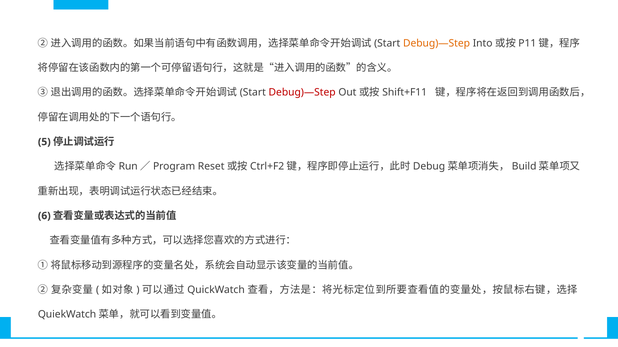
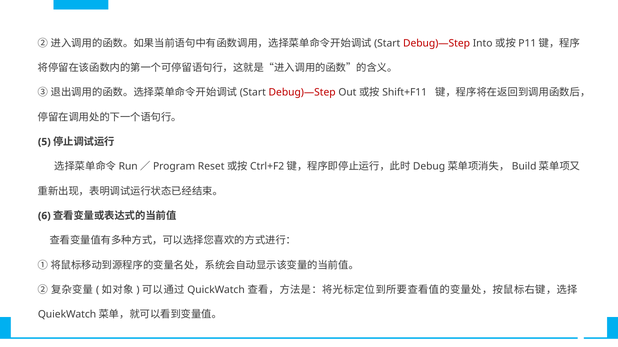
Debug)—Step colour: orange -> red (437, 43)
